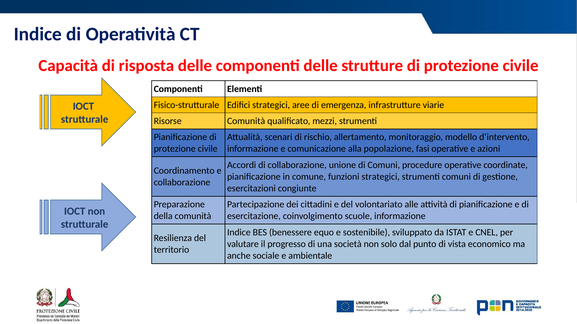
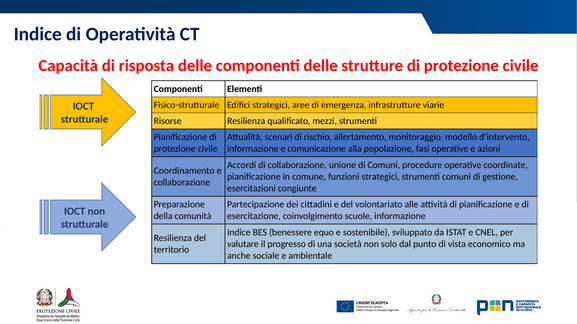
Risorse Comunità: Comunità -> Resilienza (246, 121)
